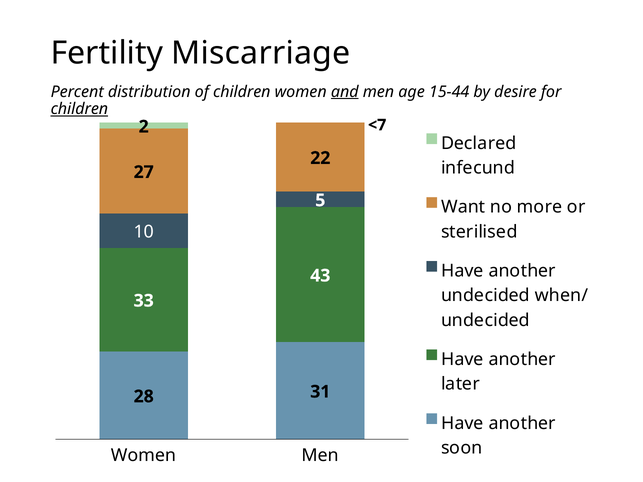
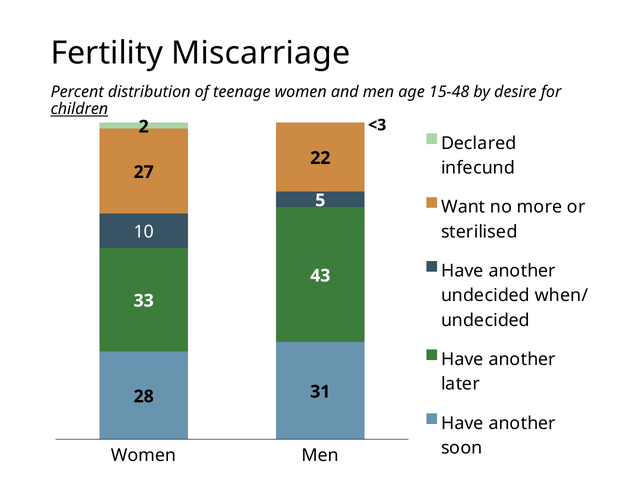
of children: children -> teenage (242, 92)
and underline: present -> none (345, 92)
15-44: 15-44 -> 15-48 (449, 92)
<7: <7 -> <3 (377, 125)
